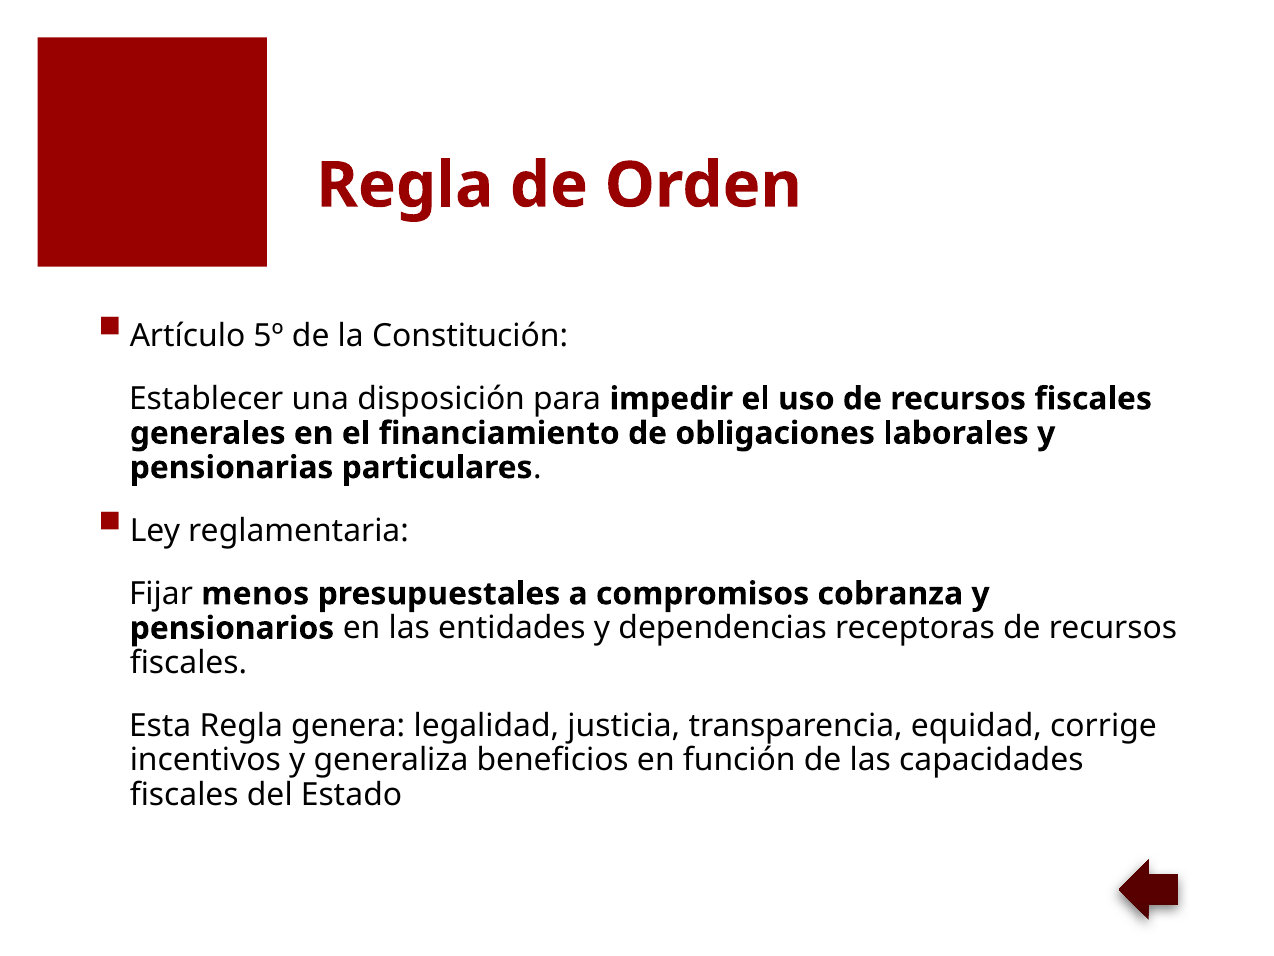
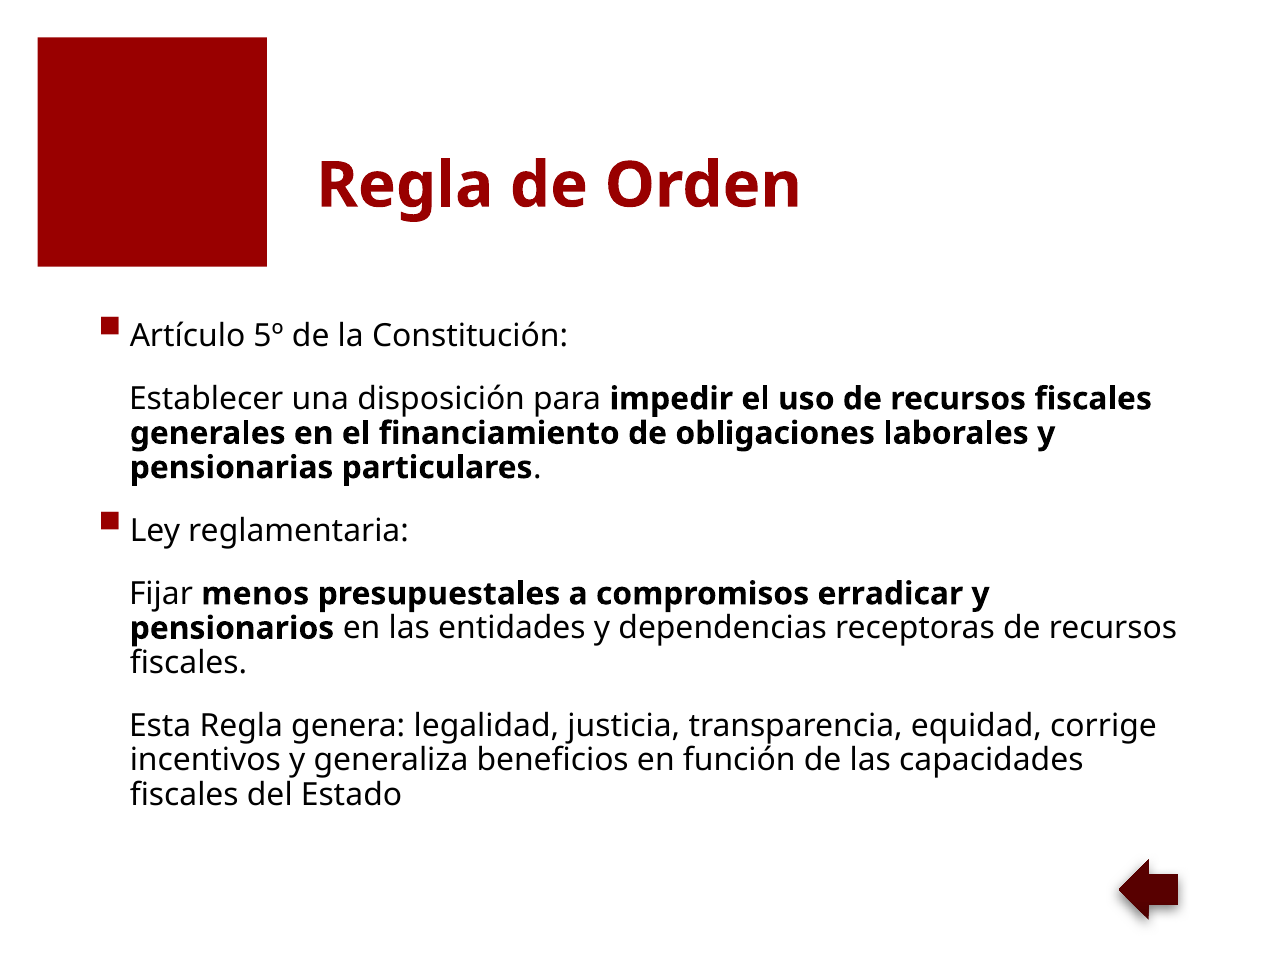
cobranza: cobranza -> erradicar (890, 594)
